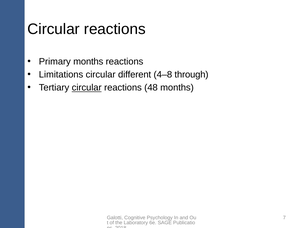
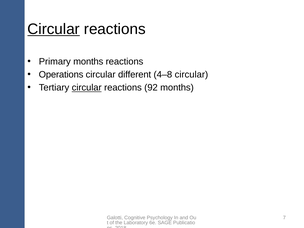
Circular underline: none -> present (54, 29)
Limitations: Limitations -> Operations (61, 75)
4–8 through: through -> circular (191, 75)
48: 48 -> 92 (151, 88)
